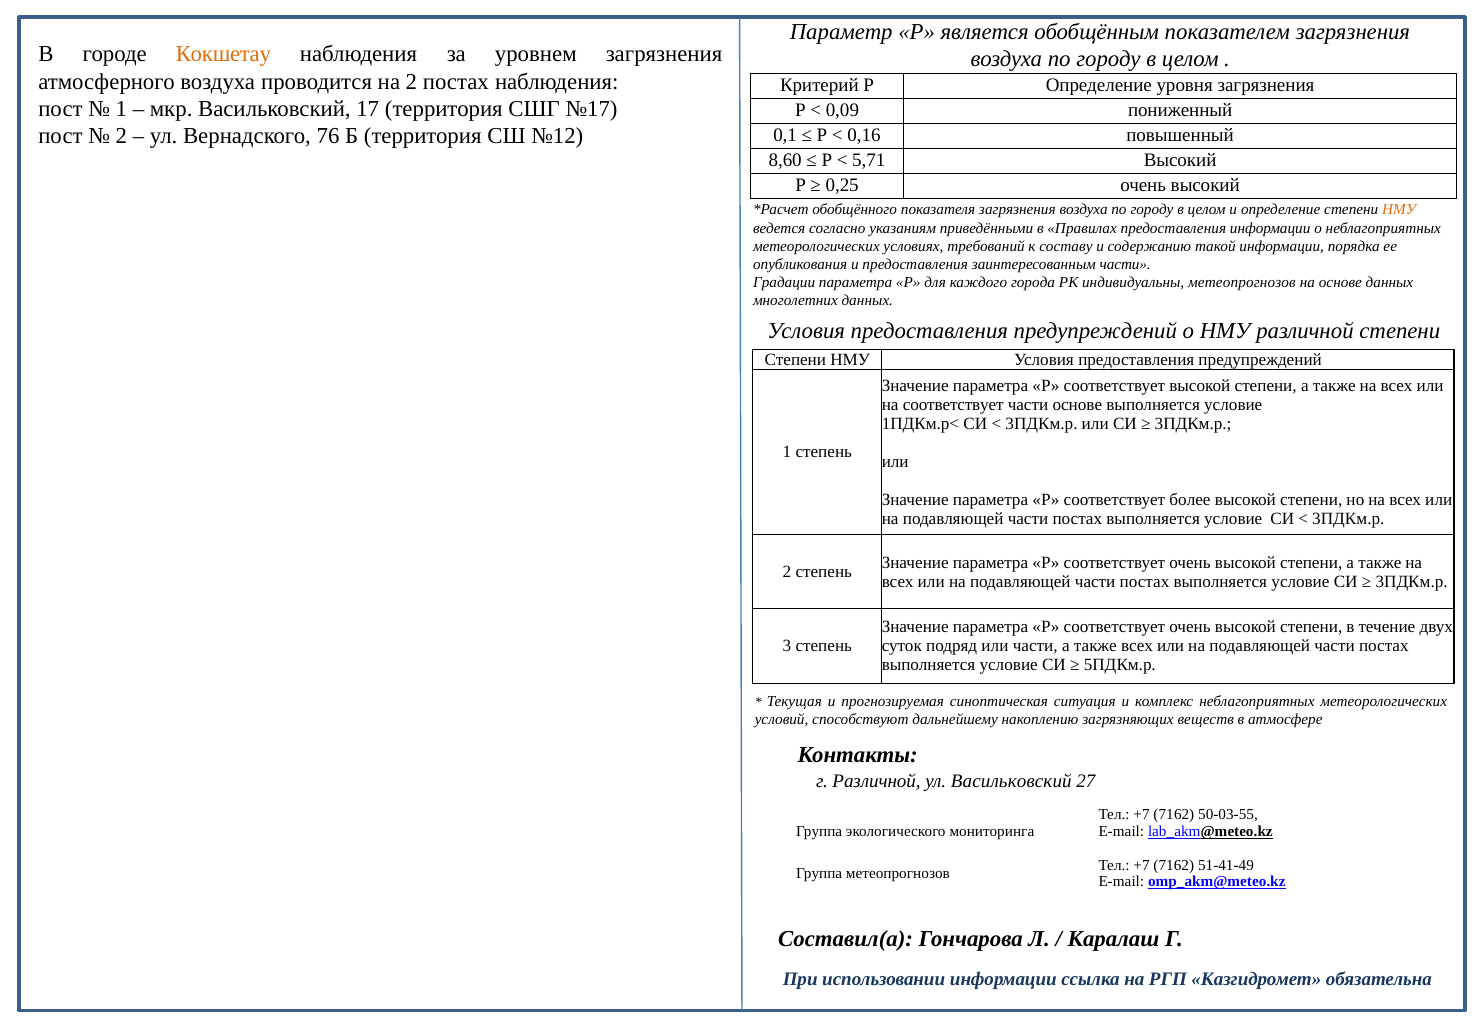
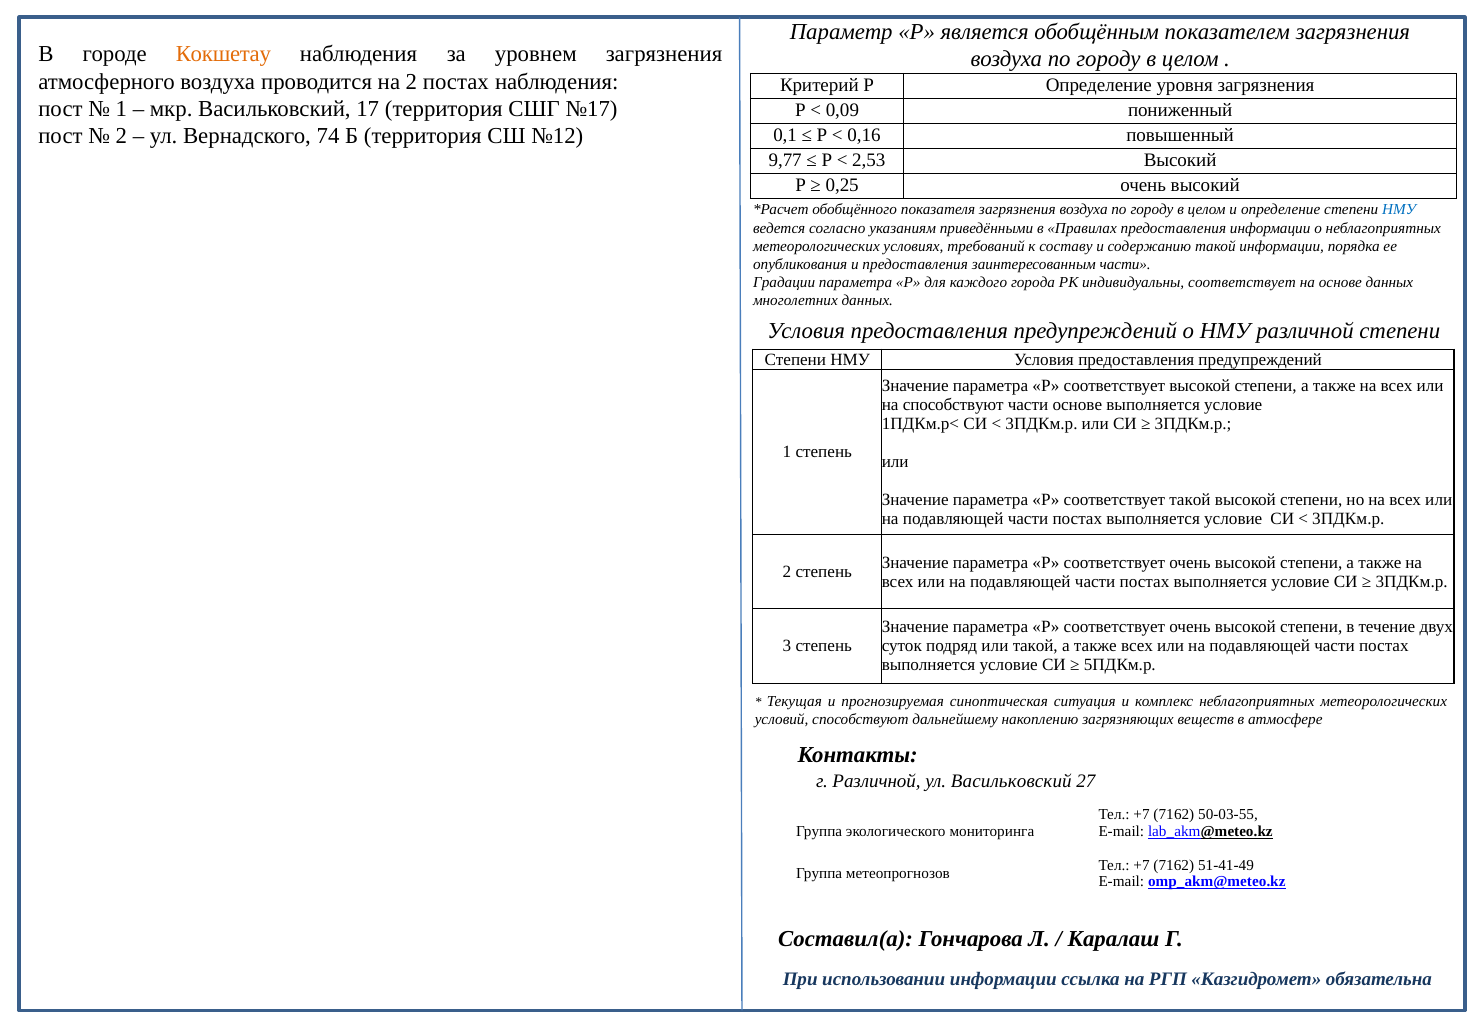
76: 76 -> 74 (328, 136)
8,60: 8,60 -> 9,77 (785, 160)
5,71: 5,71 -> 2,53 (869, 160)
НМУ colour: orange -> blue (1399, 210)
индивидуальны метеопрогнозов: метеопрогнозов -> соответствует (1242, 283)
на соответствует: соответствует -> способствуют (953, 405)
соответствует более: более -> такой (1190, 499)
или части: части -> такой (1035, 646)
